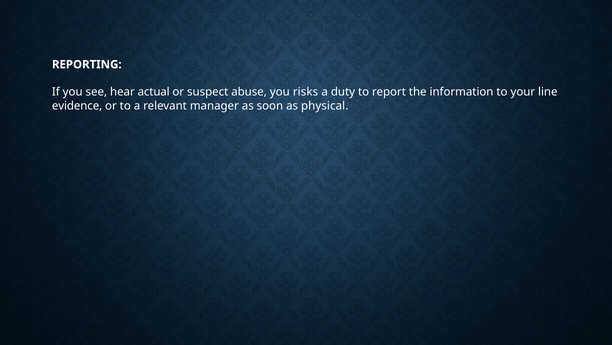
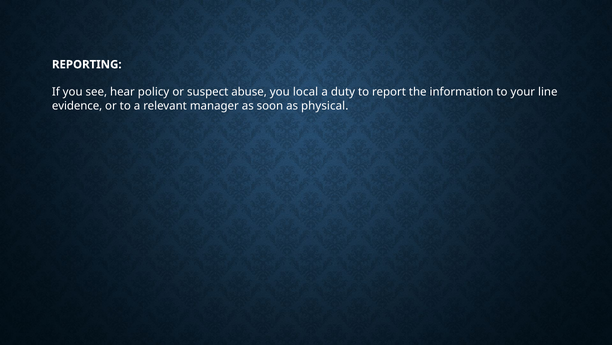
actual: actual -> policy (154, 92)
risks: risks -> local (306, 92)
